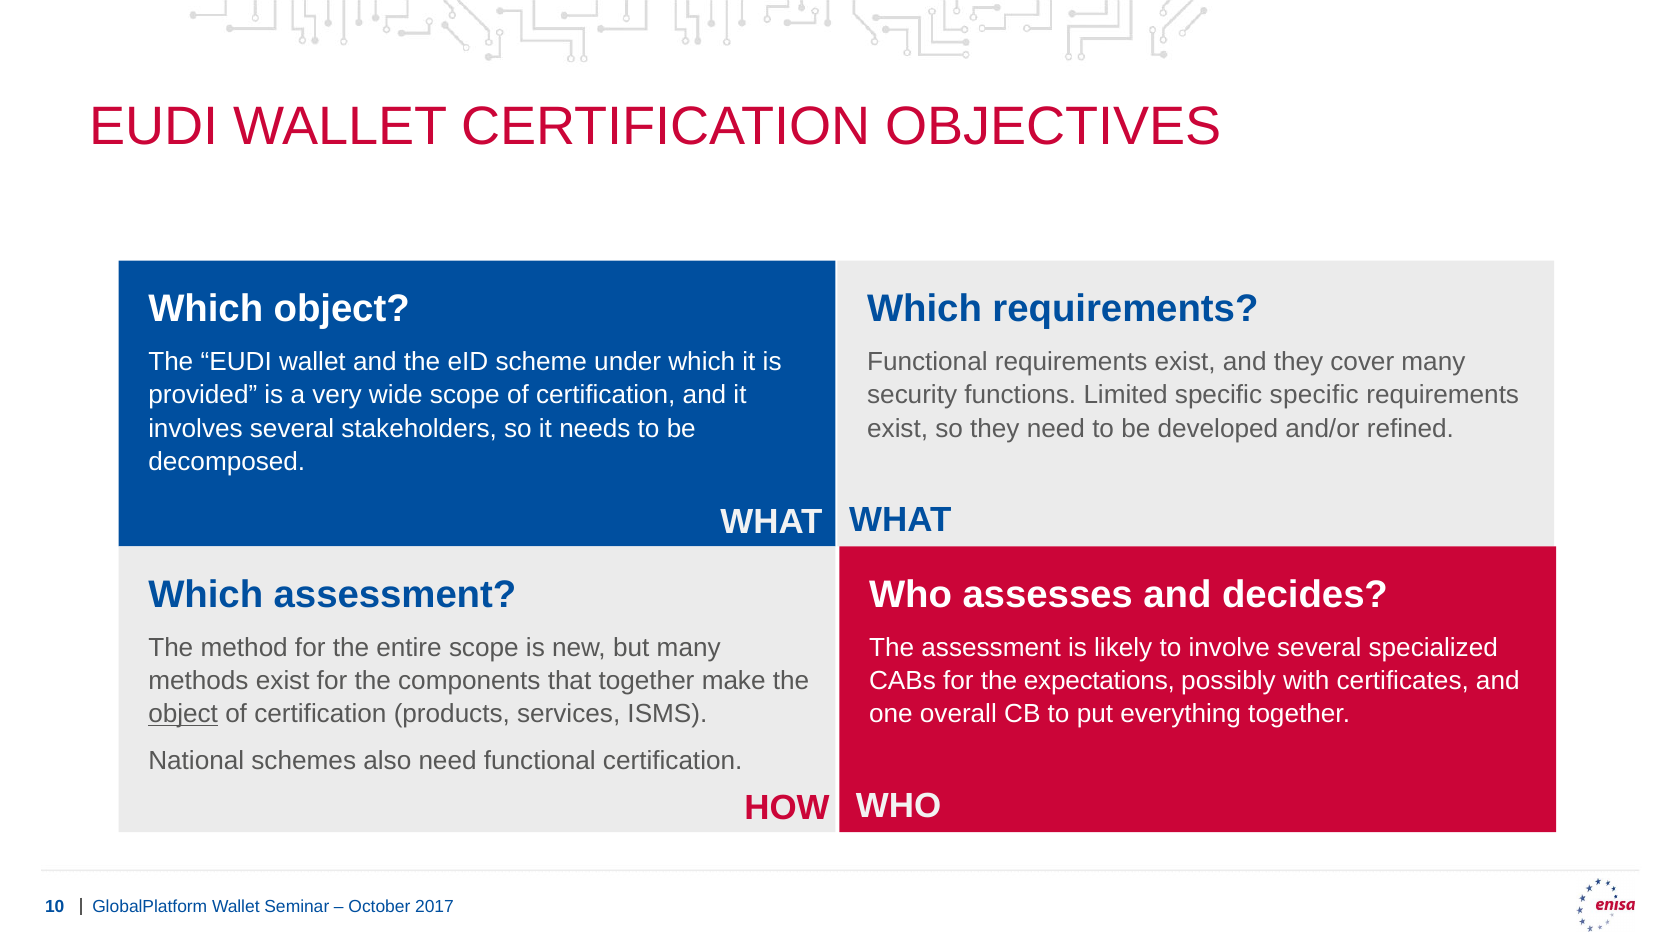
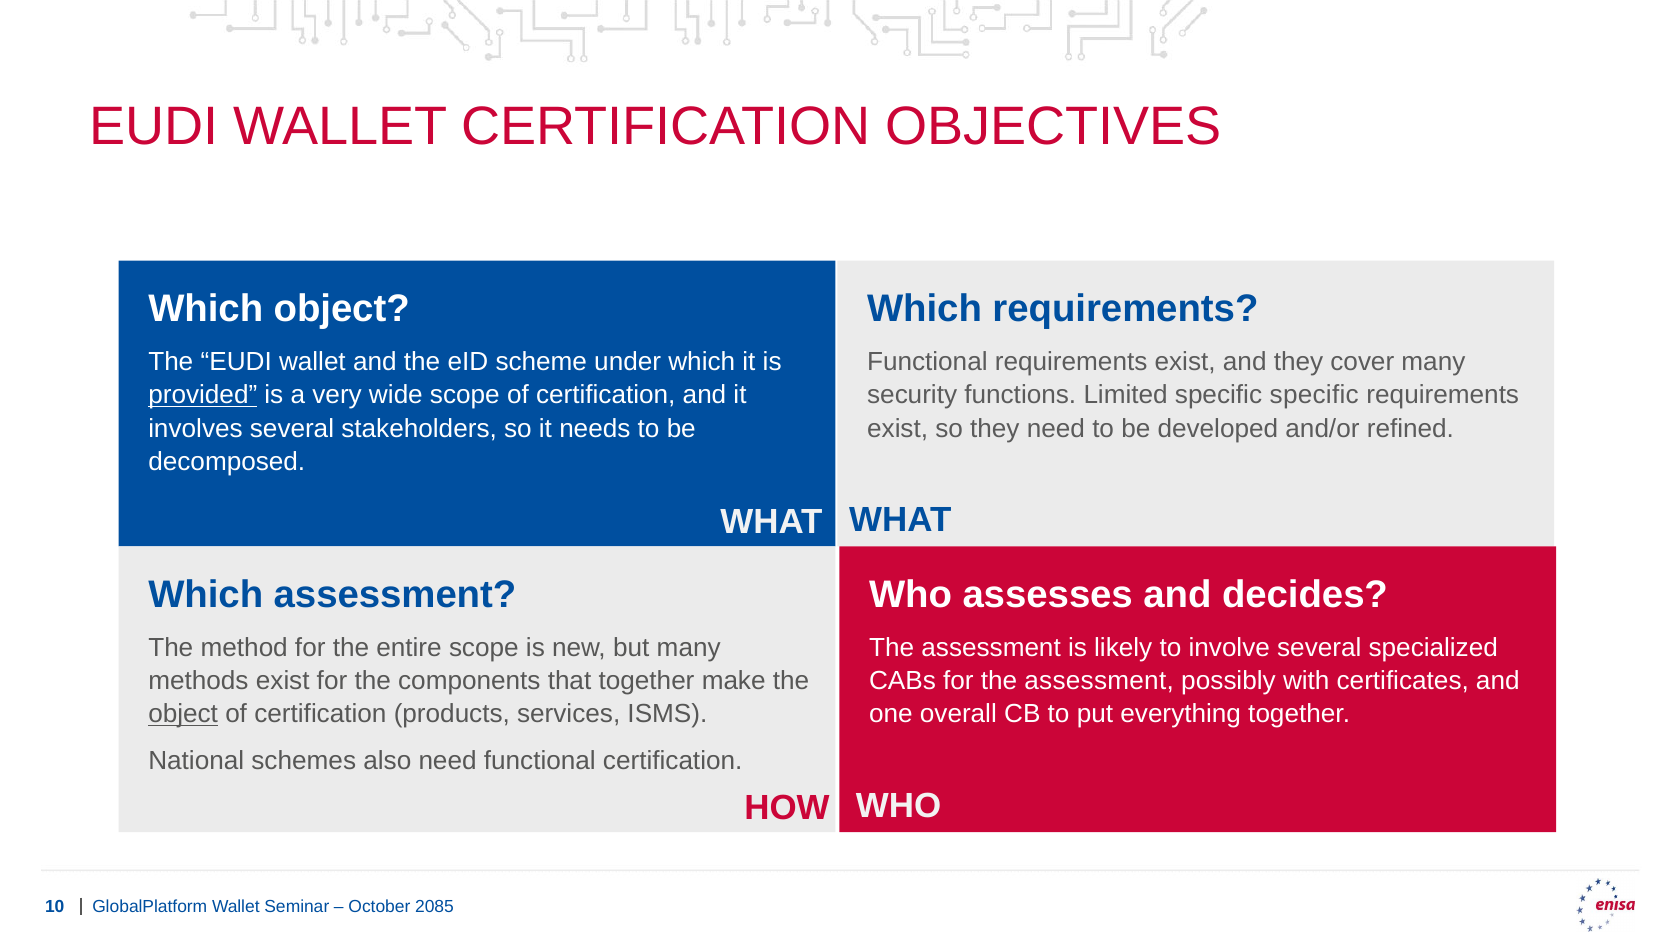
provided underline: none -> present (203, 395)
for the expectations: expectations -> assessment (1099, 681)
2017: 2017 -> 2085 (435, 907)
